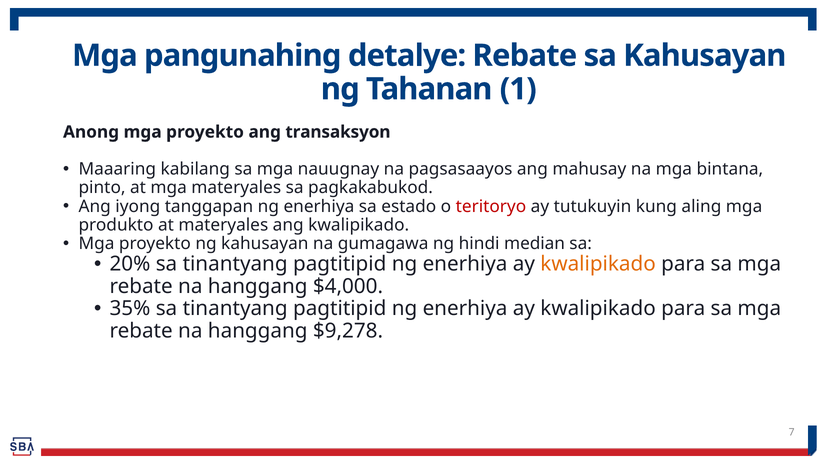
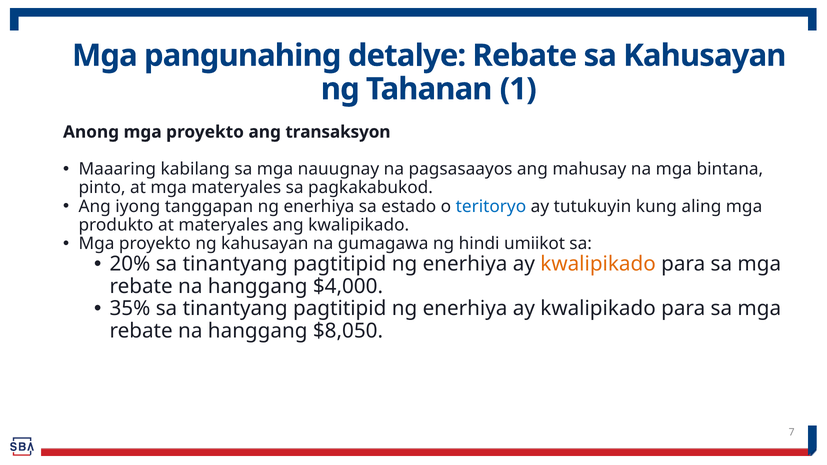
teritoryo colour: red -> blue (491, 206)
median: median -> umiikot (535, 244)
$9,278: $9,278 -> $8,050 (348, 331)
